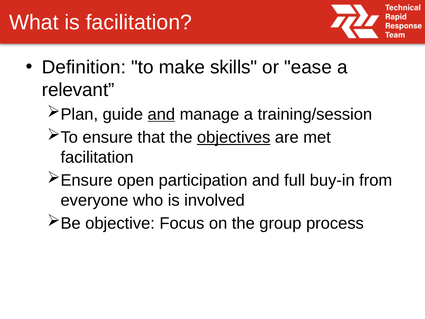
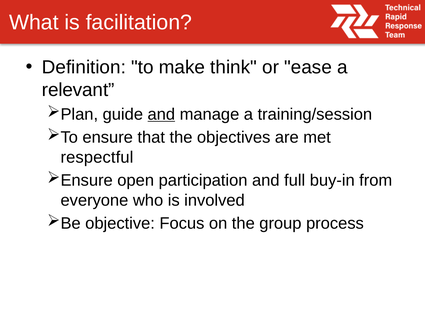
skills: skills -> think (234, 67)
objectives underline: present -> none (234, 137)
facilitation: facilitation -> respectful (97, 157)
